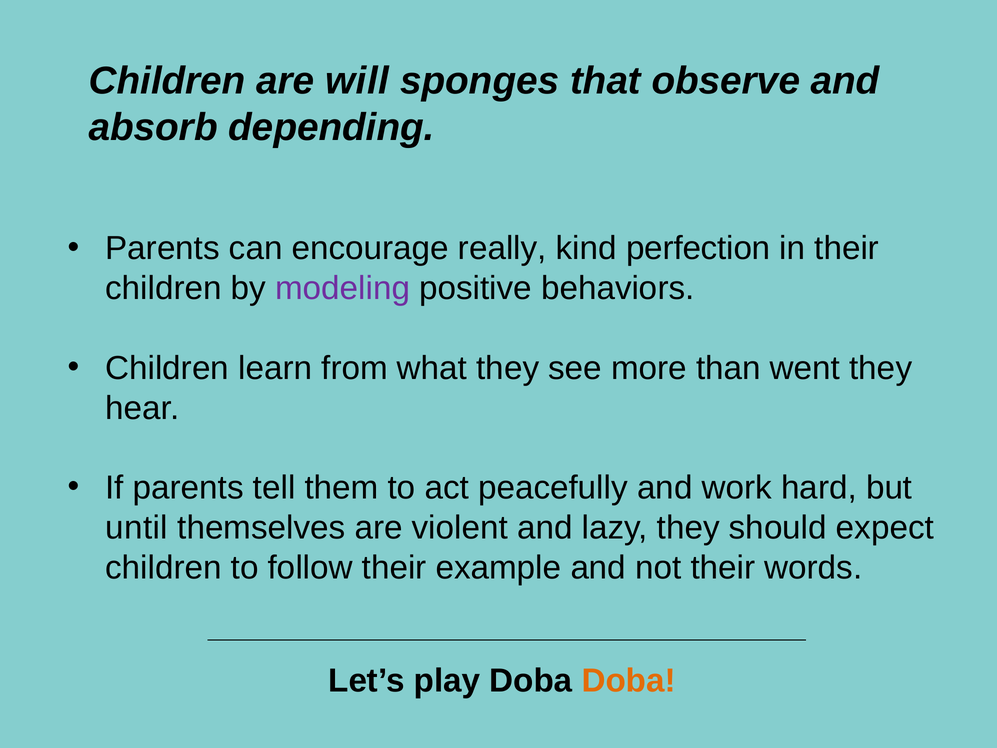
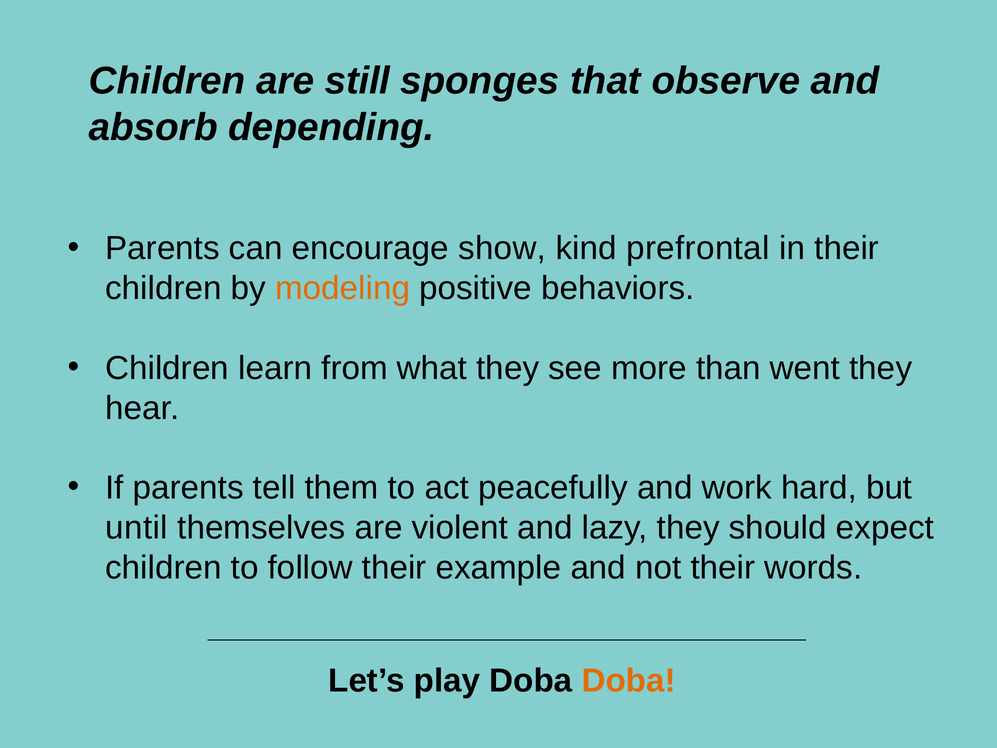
will: will -> still (358, 81)
really: really -> show (502, 248)
perfection: perfection -> prefrontal (698, 248)
modeling colour: purple -> orange (343, 288)
